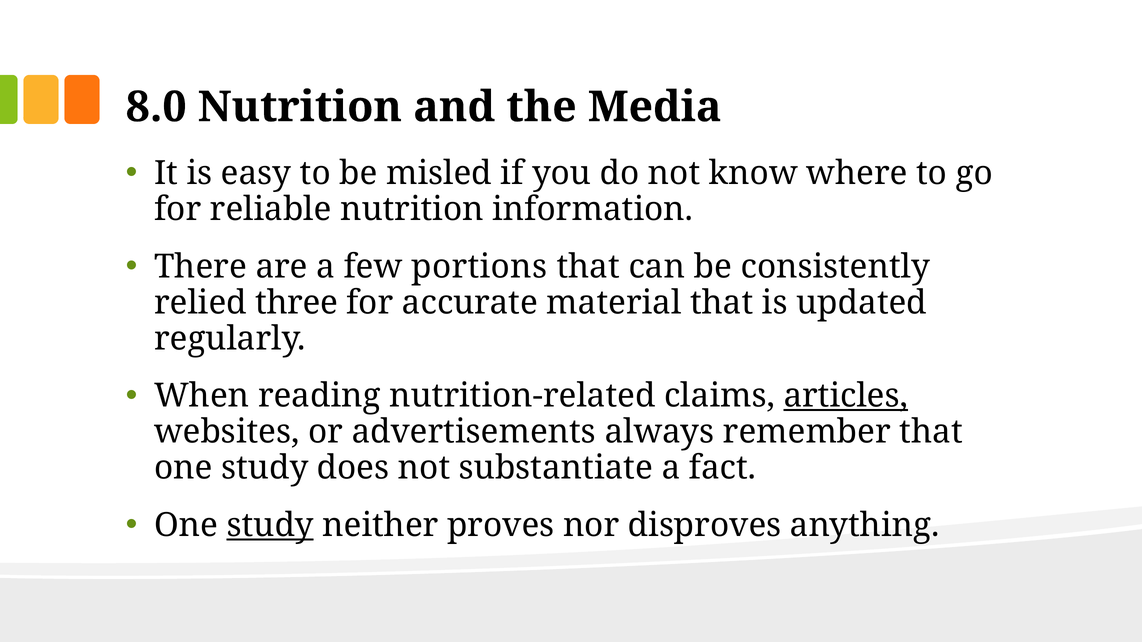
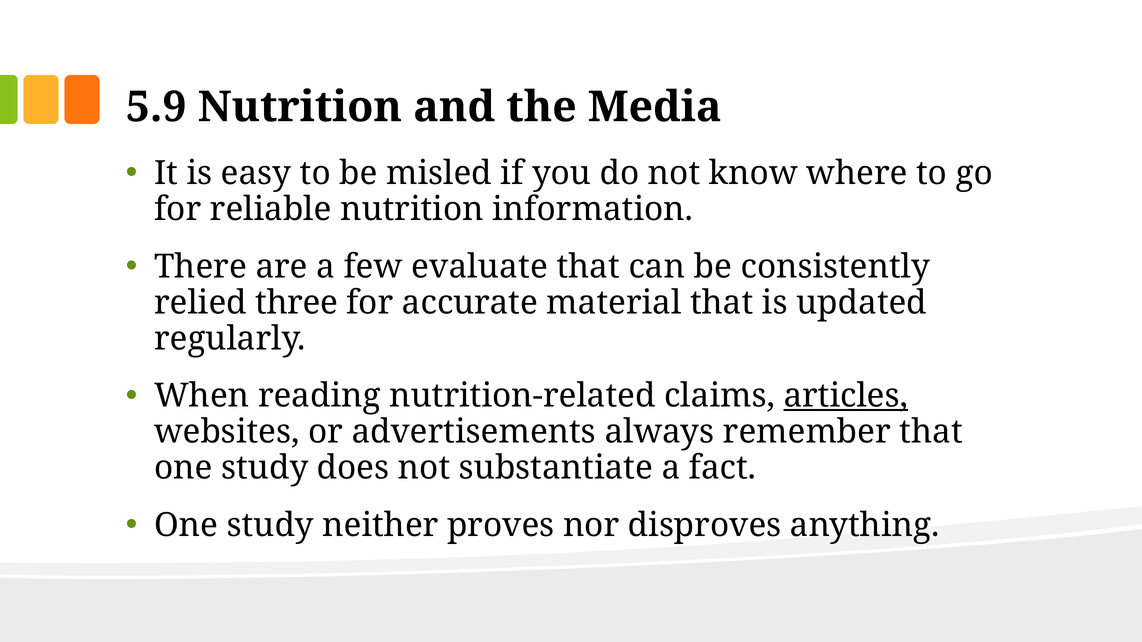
8.0: 8.0 -> 5.9 (156, 107)
portions: portions -> evaluate (479, 267)
study underline: present -> none (270, 526)
